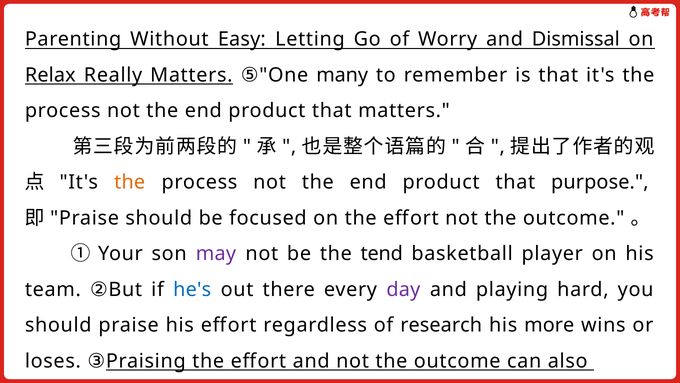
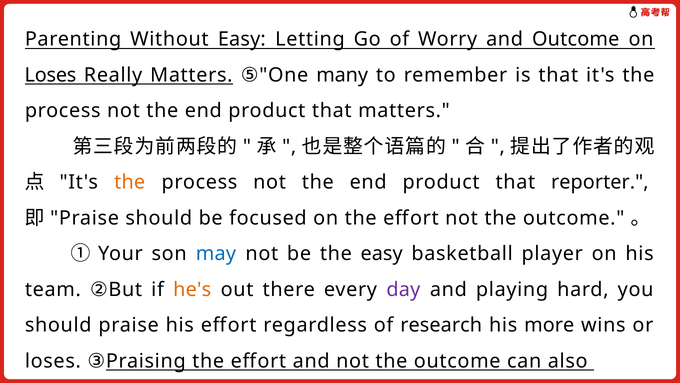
and Dismissal: Dismissal -> Outcome (576, 39)
Relax: Relax -> Loses (50, 75)
purpose: purpose -> reporter (600, 182)
may colour: purple -> blue (216, 253)
the tend: tend -> easy (382, 253)
he's colour: blue -> orange (192, 289)
